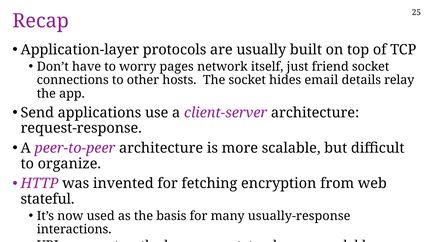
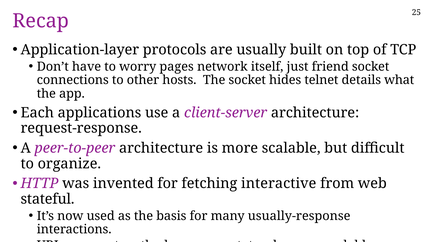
hides email: email -> telnet (321, 80)
details relay: relay -> what (399, 80)
Send: Send -> Each (37, 113)
encryption: encryption -> interactive (279, 184)
